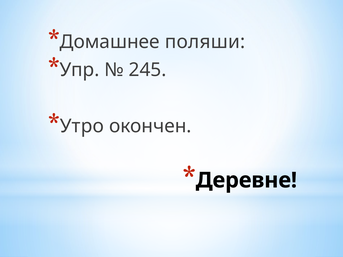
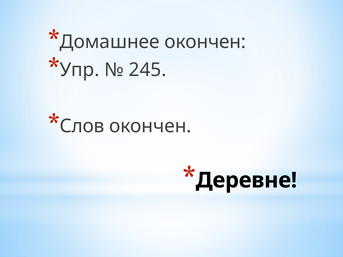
Домашнее поляши: поляши -> окончен (205, 42)
Утро: Утро -> Слов (82, 126)
